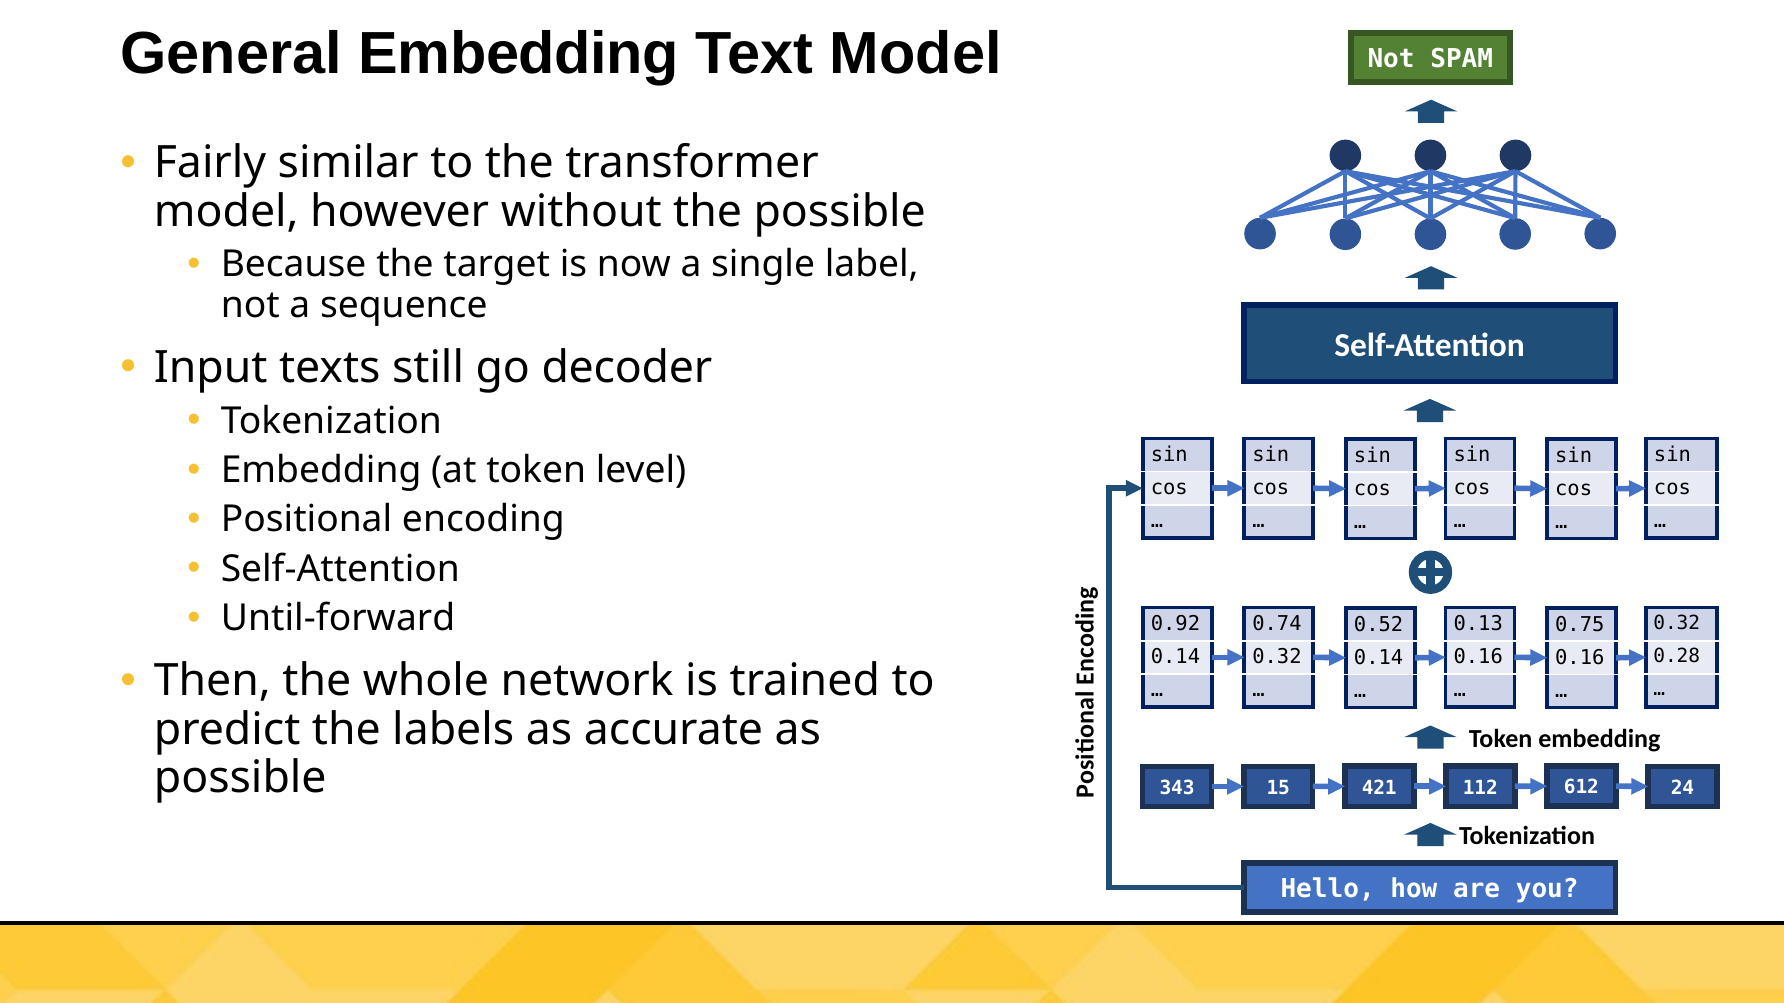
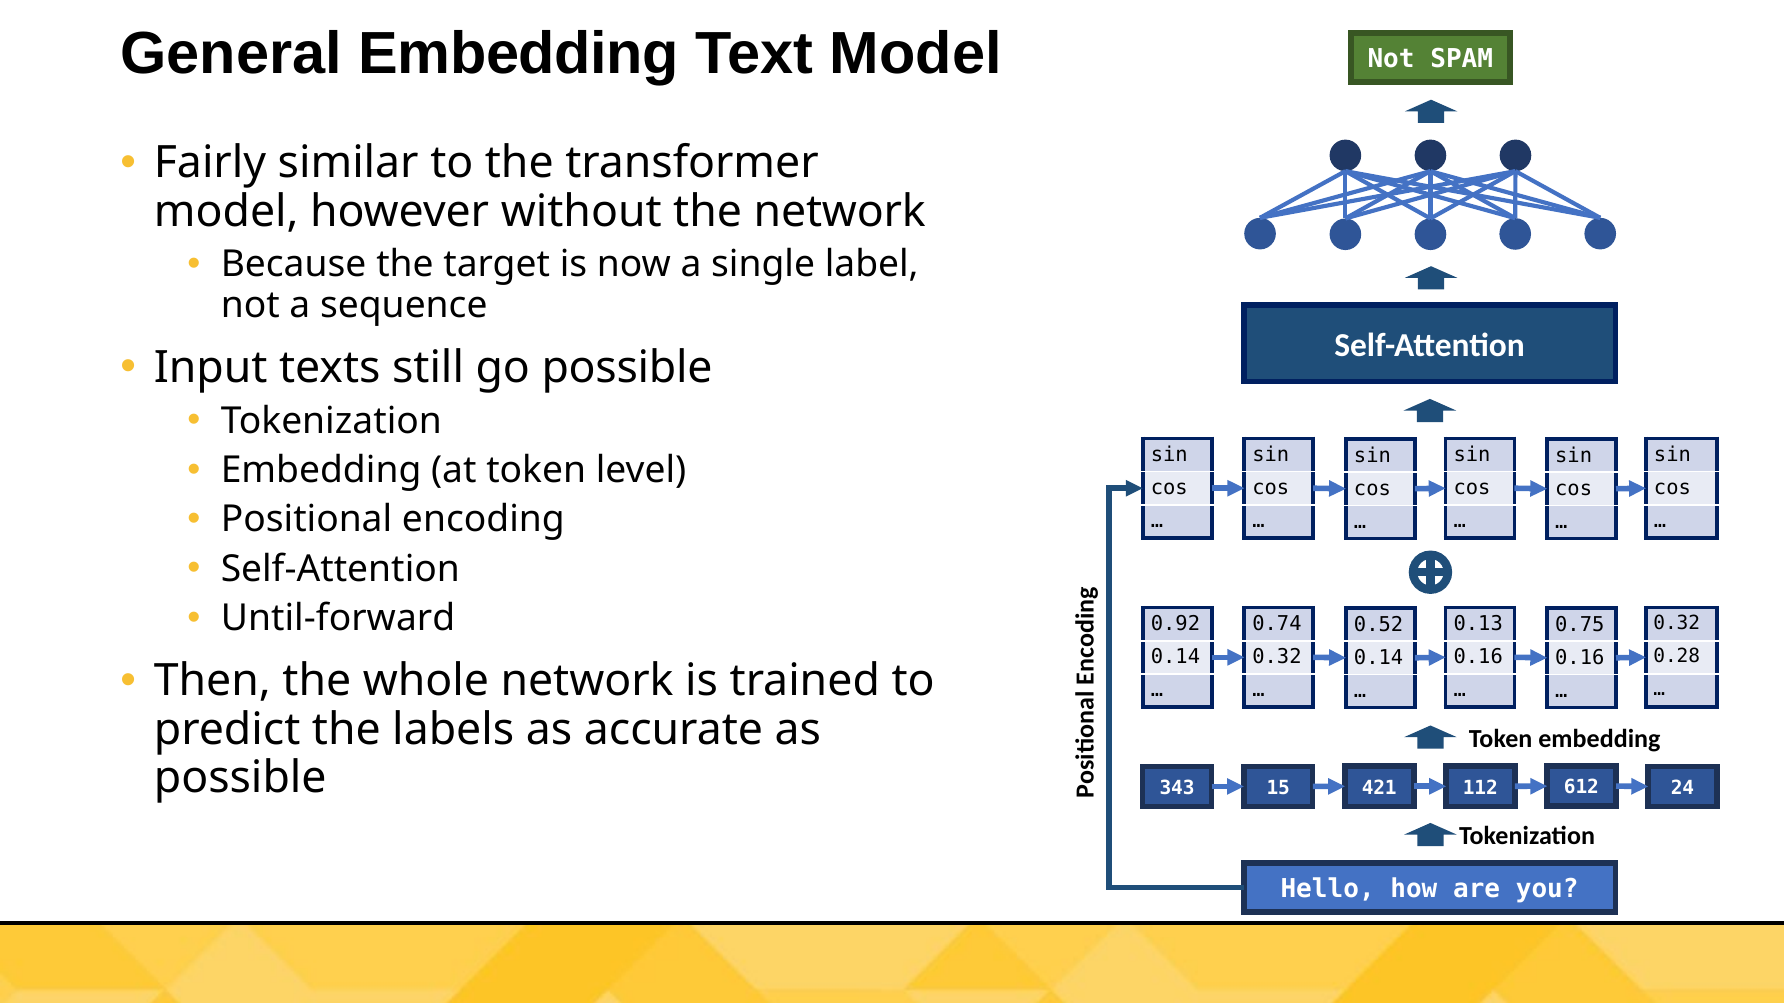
the possible: possible -> network (840, 211)
go decoder: decoder -> possible (627, 368)
